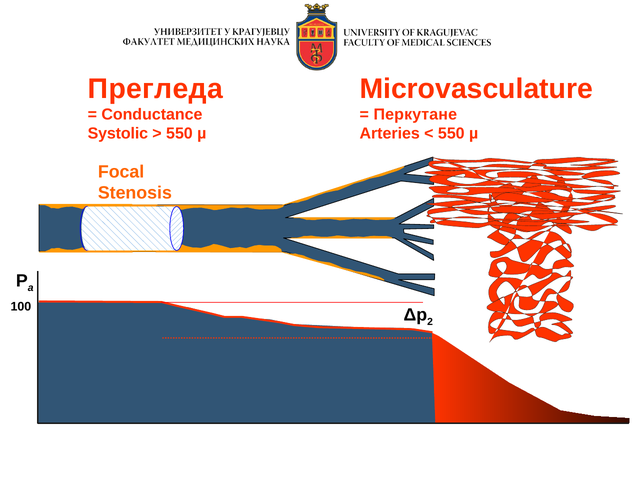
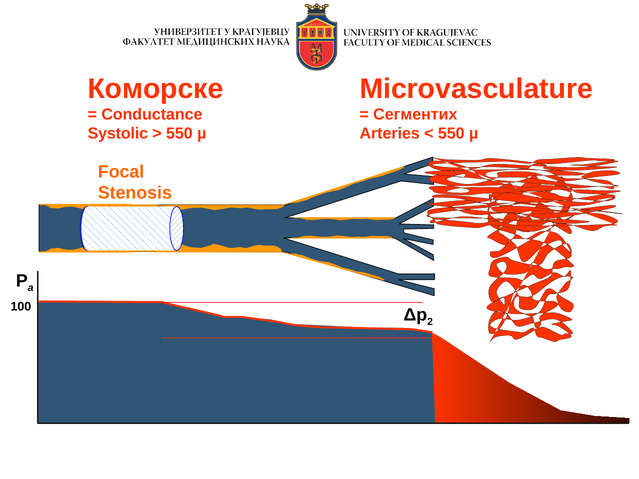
Прегледа: Прегледа -> Коморске (156, 89)
Перкутане: Перкутане -> Сегментих (415, 115)
